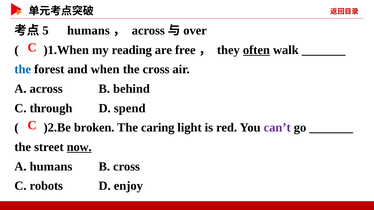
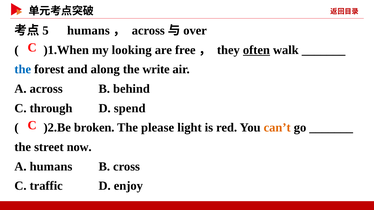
reading: reading -> looking (132, 50)
when: when -> along (105, 69)
the cross: cross -> write (156, 69)
caring: caring -> please (158, 128)
can’t colour: purple -> orange (277, 128)
now underline: present -> none (79, 147)
robots: robots -> traffic (46, 186)
